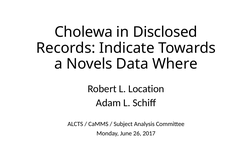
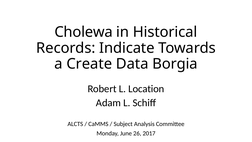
Disclosed: Disclosed -> Historical (165, 32)
Novels: Novels -> Create (89, 64)
Where: Where -> Borgia (175, 64)
